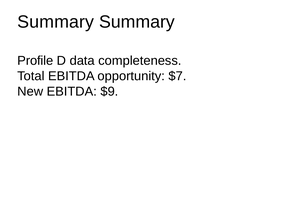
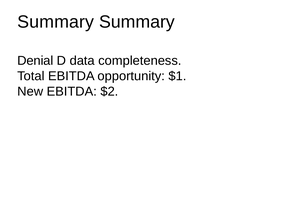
Profile: Profile -> Denial (35, 61)
$7: $7 -> $1 (177, 76)
$9: $9 -> $2 (109, 92)
